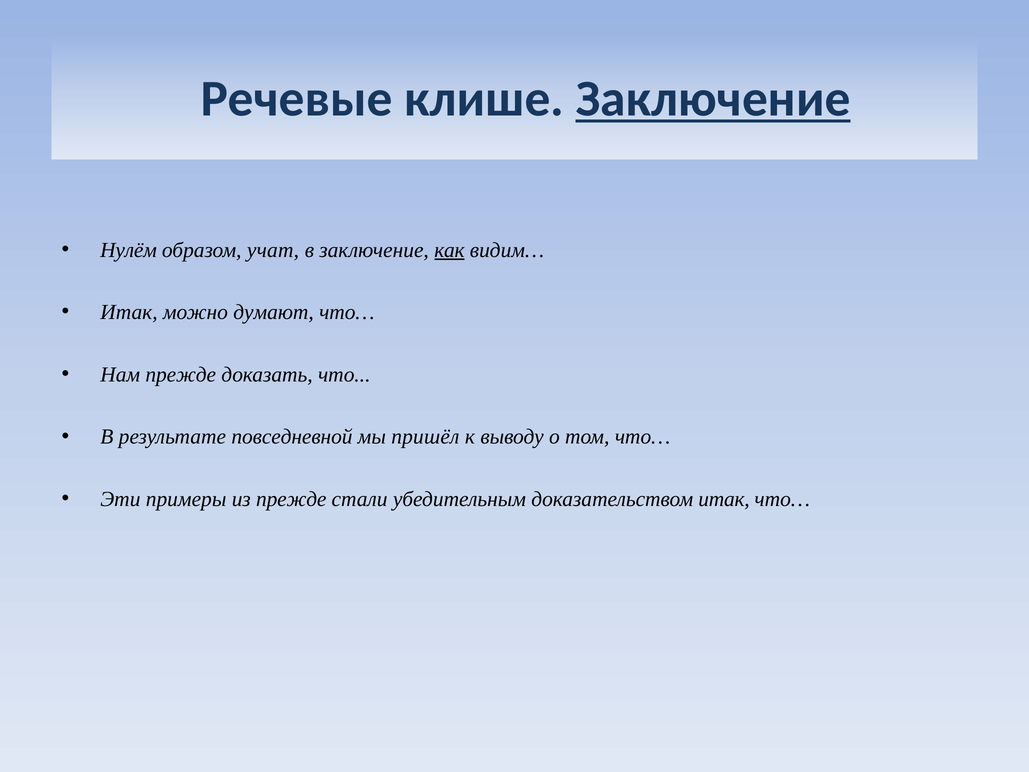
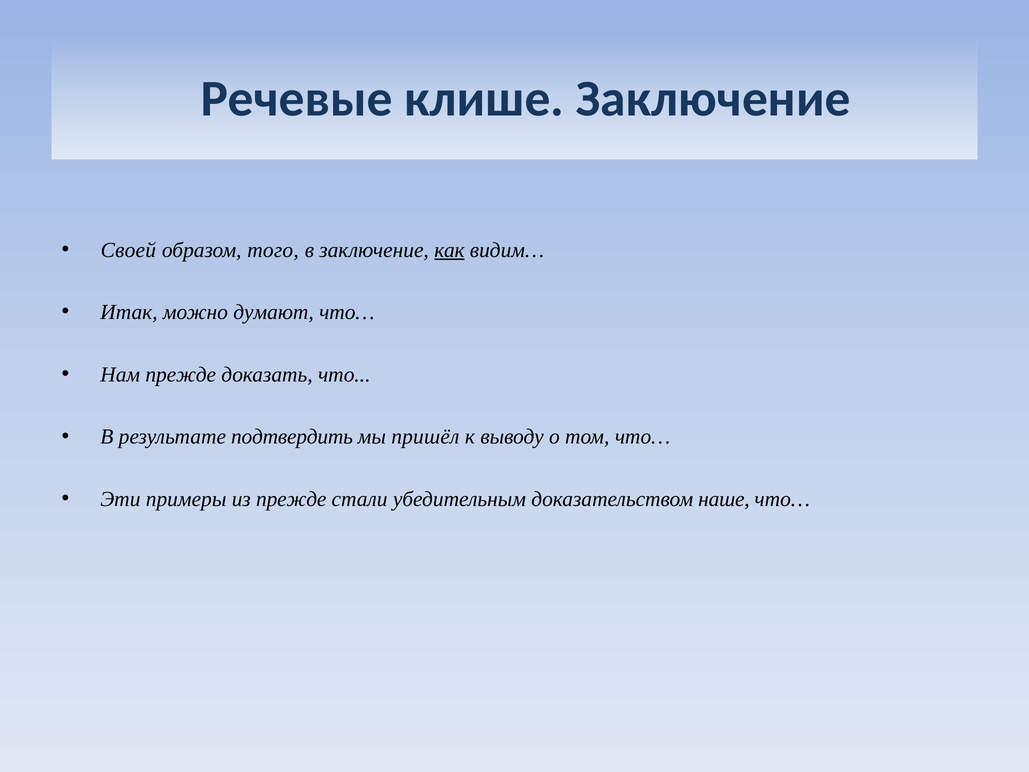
Заключение underline: present -> none (713, 99)
Нулём: Нулём -> Своей (128, 250)
учат: учат -> того (273, 250)
повседневной: повседневной -> подтвердить (292, 437)
доказательством итак: итак -> наше (724, 499)
